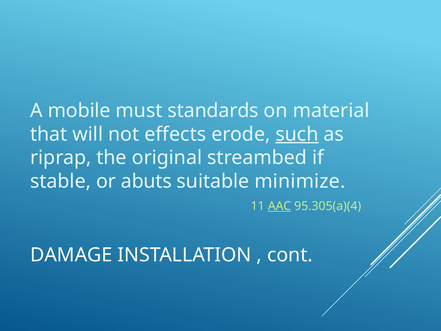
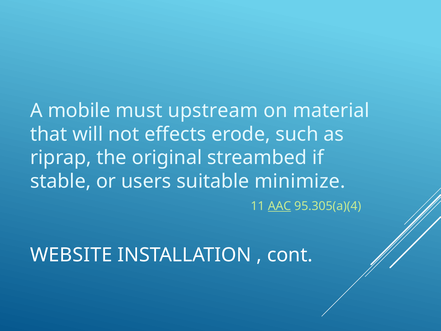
standards: standards -> upstream (213, 111)
such underline: present -> none (297, 134)
abuts: abuts -> users (146, 181)
DAMAGE: DAMAGE -> WEBSITE (71, 255)
